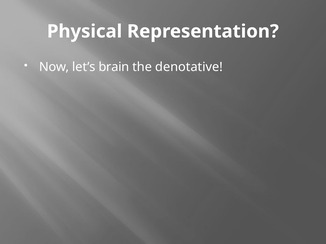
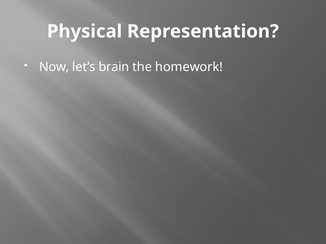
denotative: denotative -> homework (189, 67)
